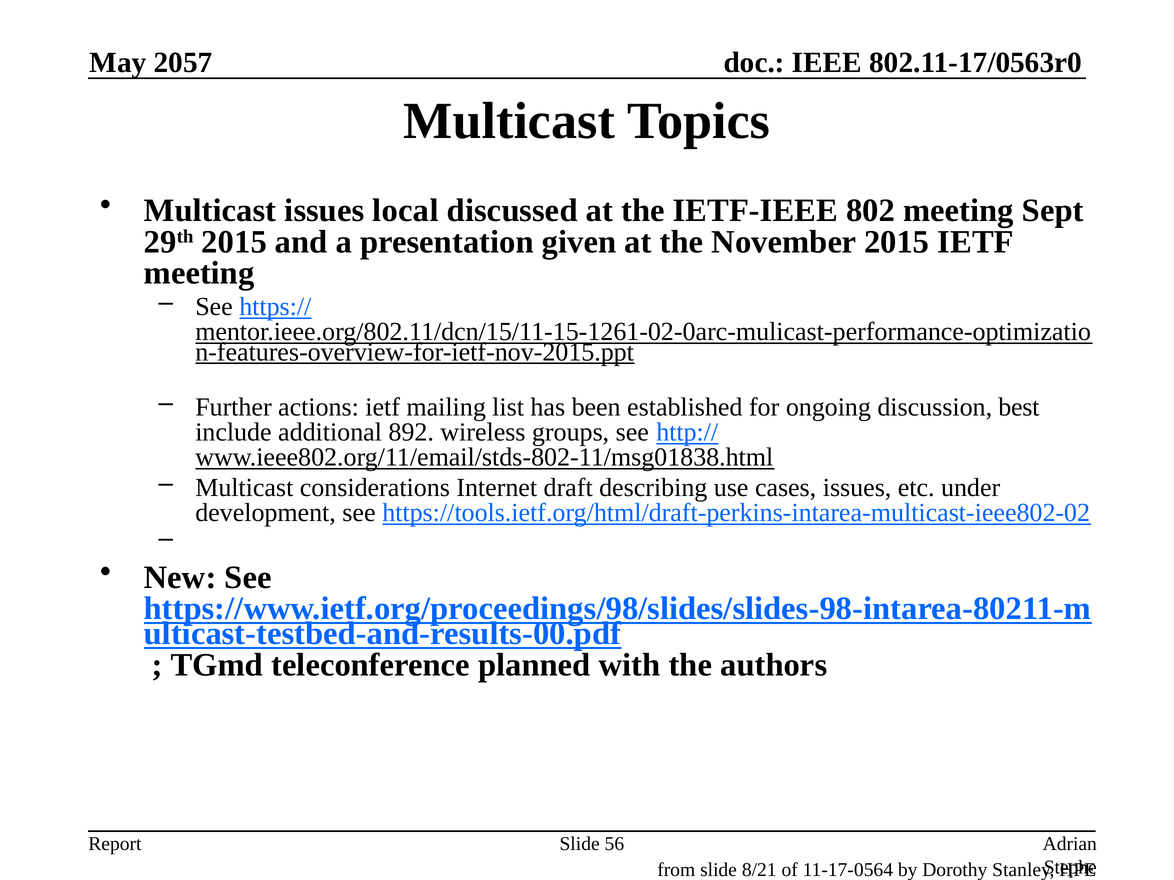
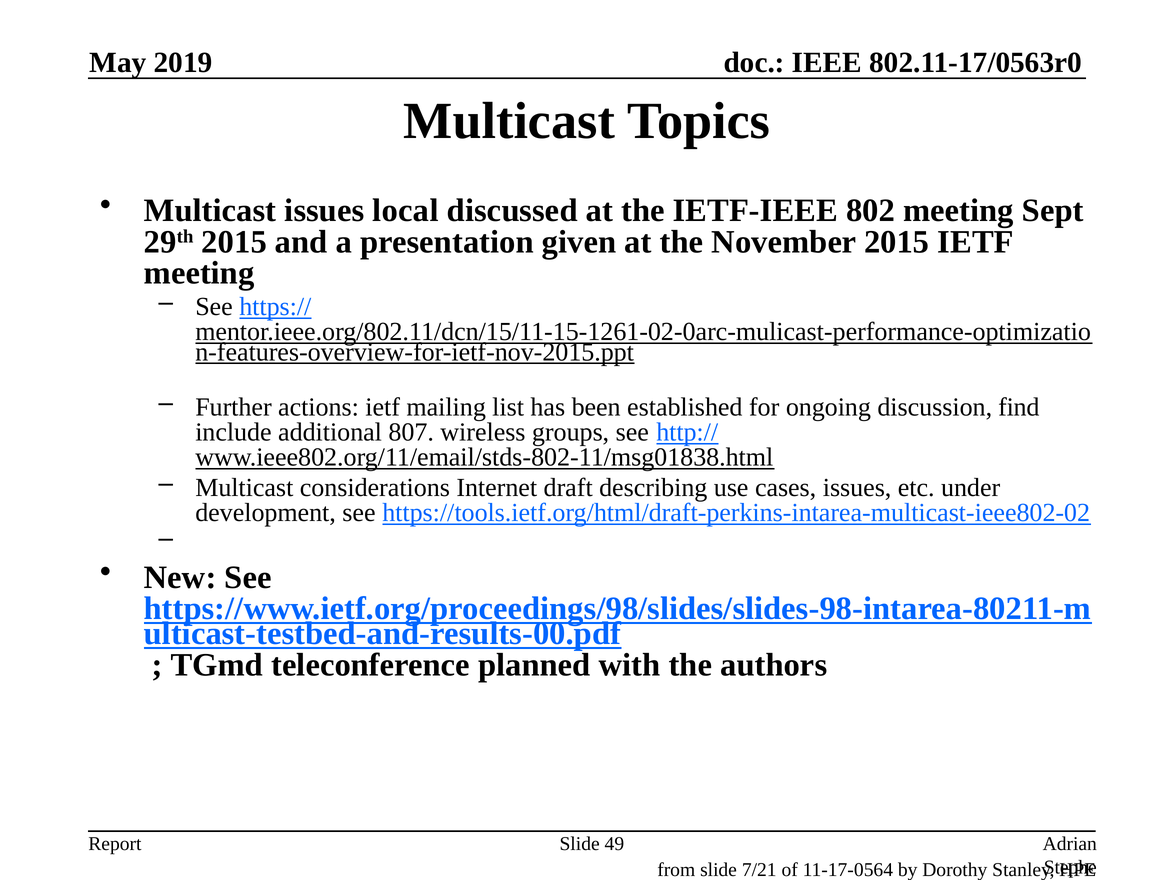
2057: 2057 -> 2019 (183, 63)
best: best -> find (1019, 407)
892: 892 -> 807 (411, 432)
56: 56 -> 49 (614, 844)
8/21: 8/21 -> 7/21 (759, 870)
